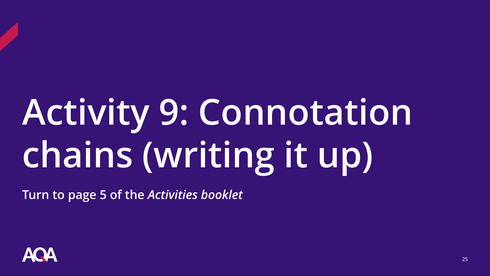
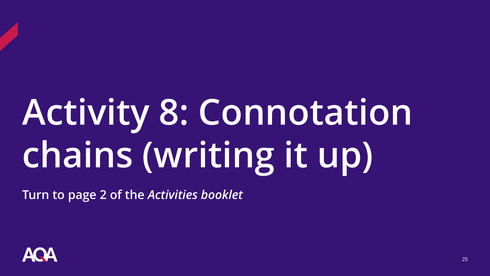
9: 9 -> 8 (174, 113)
5: 5 -> 2 (103, 195)
